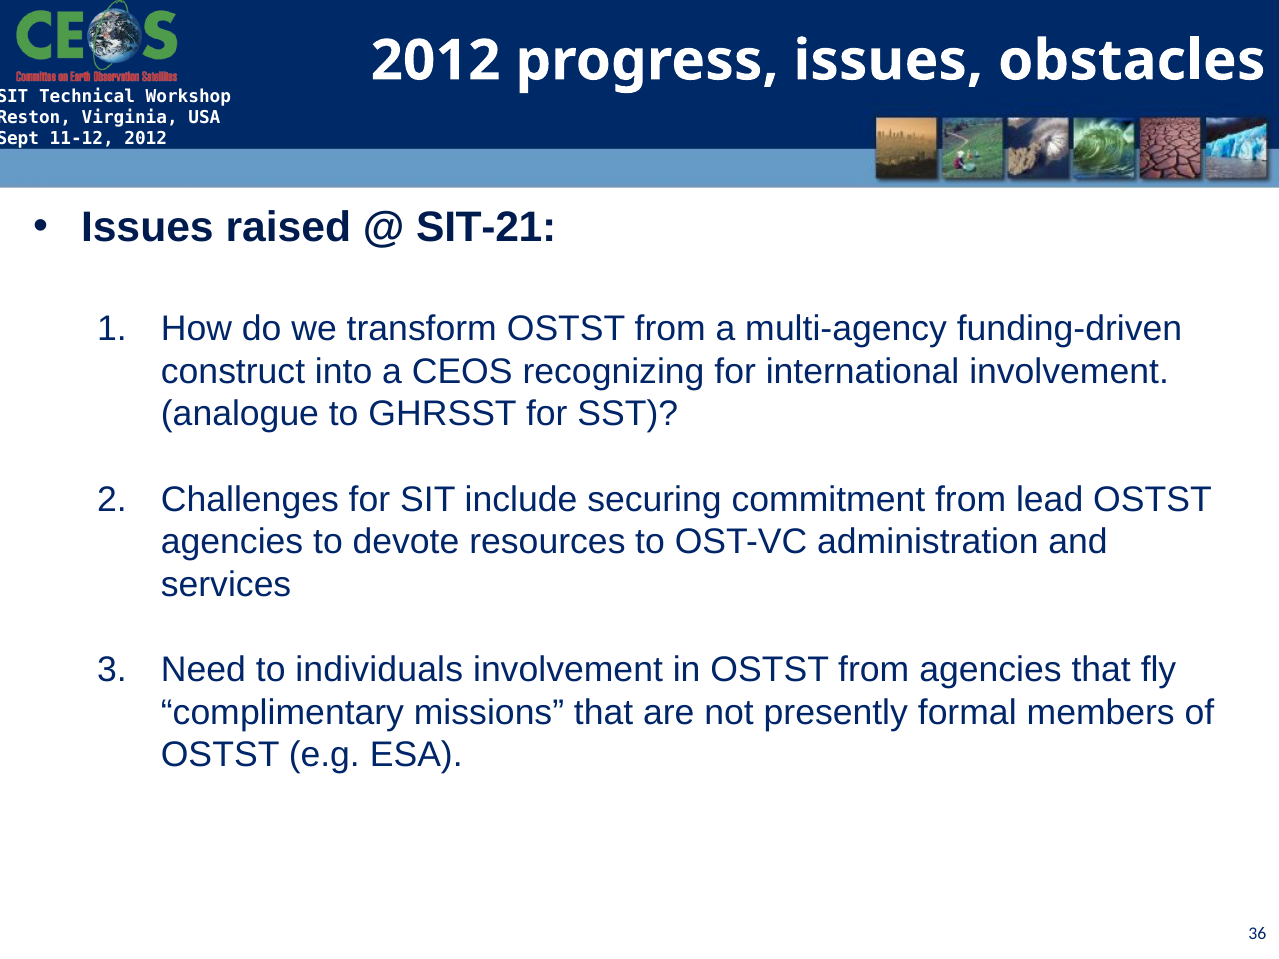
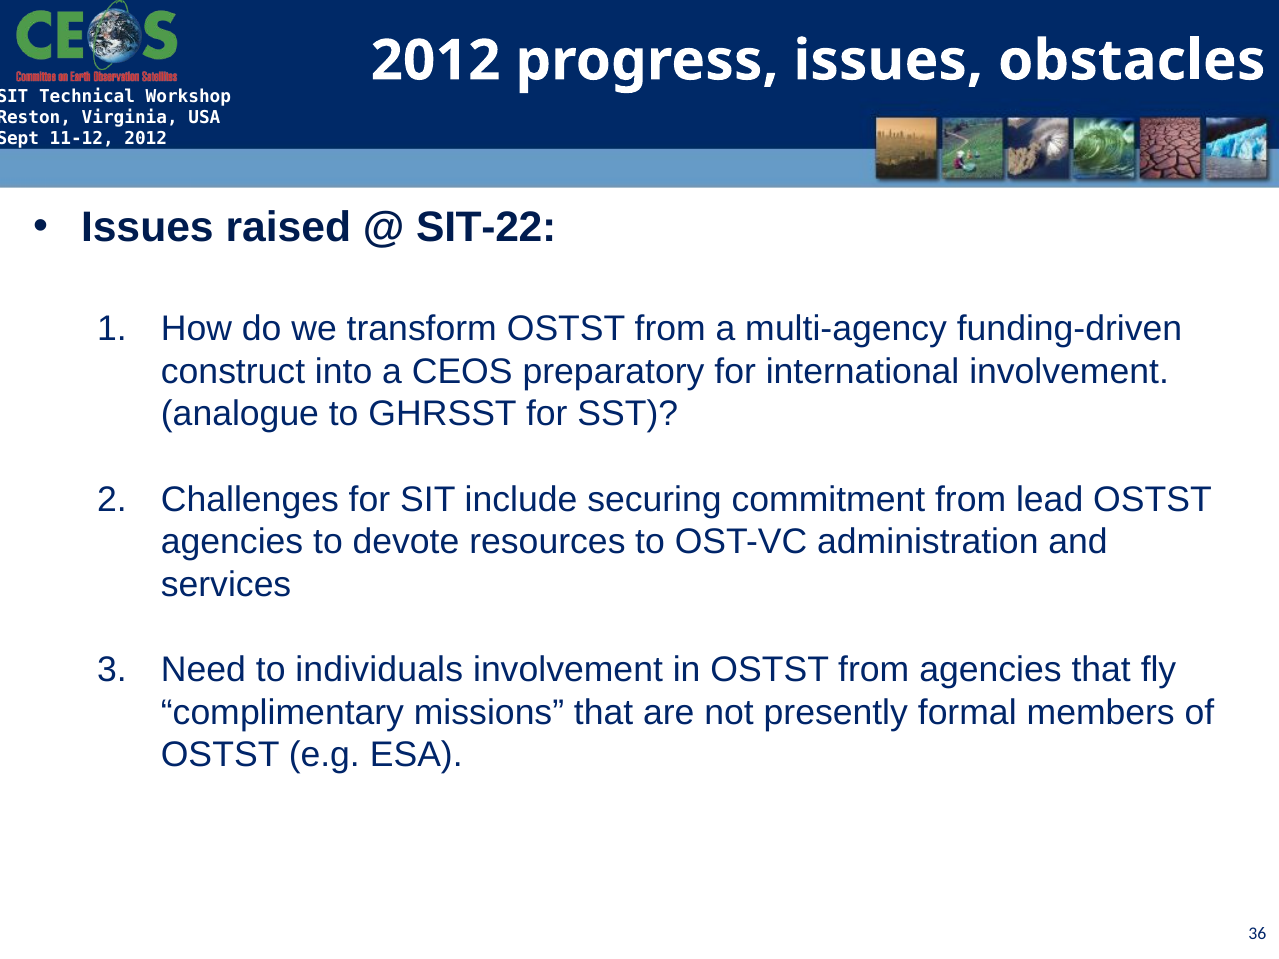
SIT-21: SIT-21 -> SIT-22 (486, 227)
recognizing: recognizing -> preparatory (614, 371)
